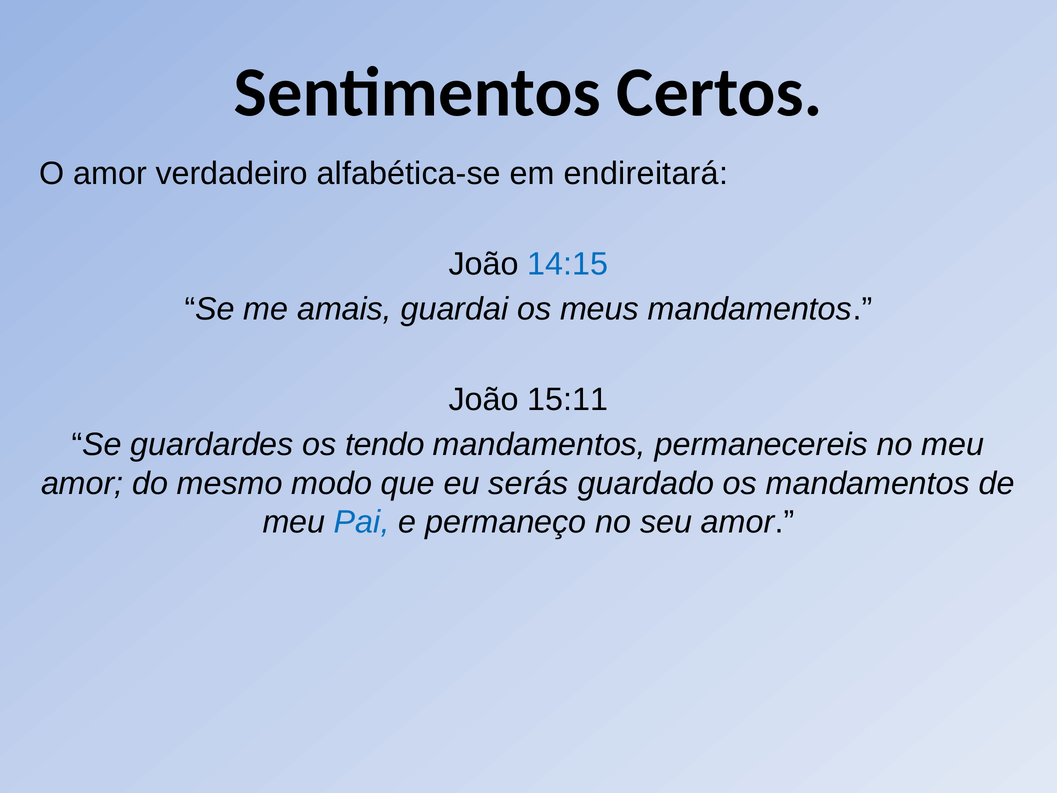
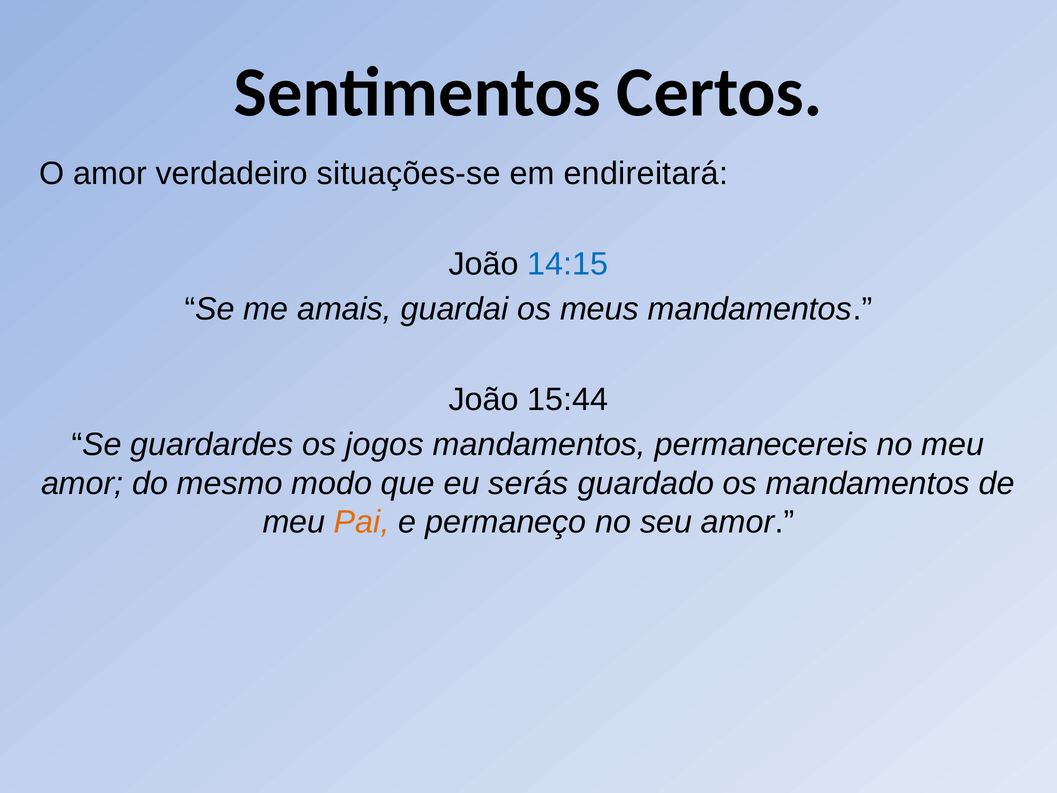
alfabética-se: alfabética-se -> situações-se (409, 173)
15:11: 15:11 -> 15:44 (568, 399)
tendo: tendo -> jogos (384, 445)
Pai colour: blue -> orange (362, 522)
